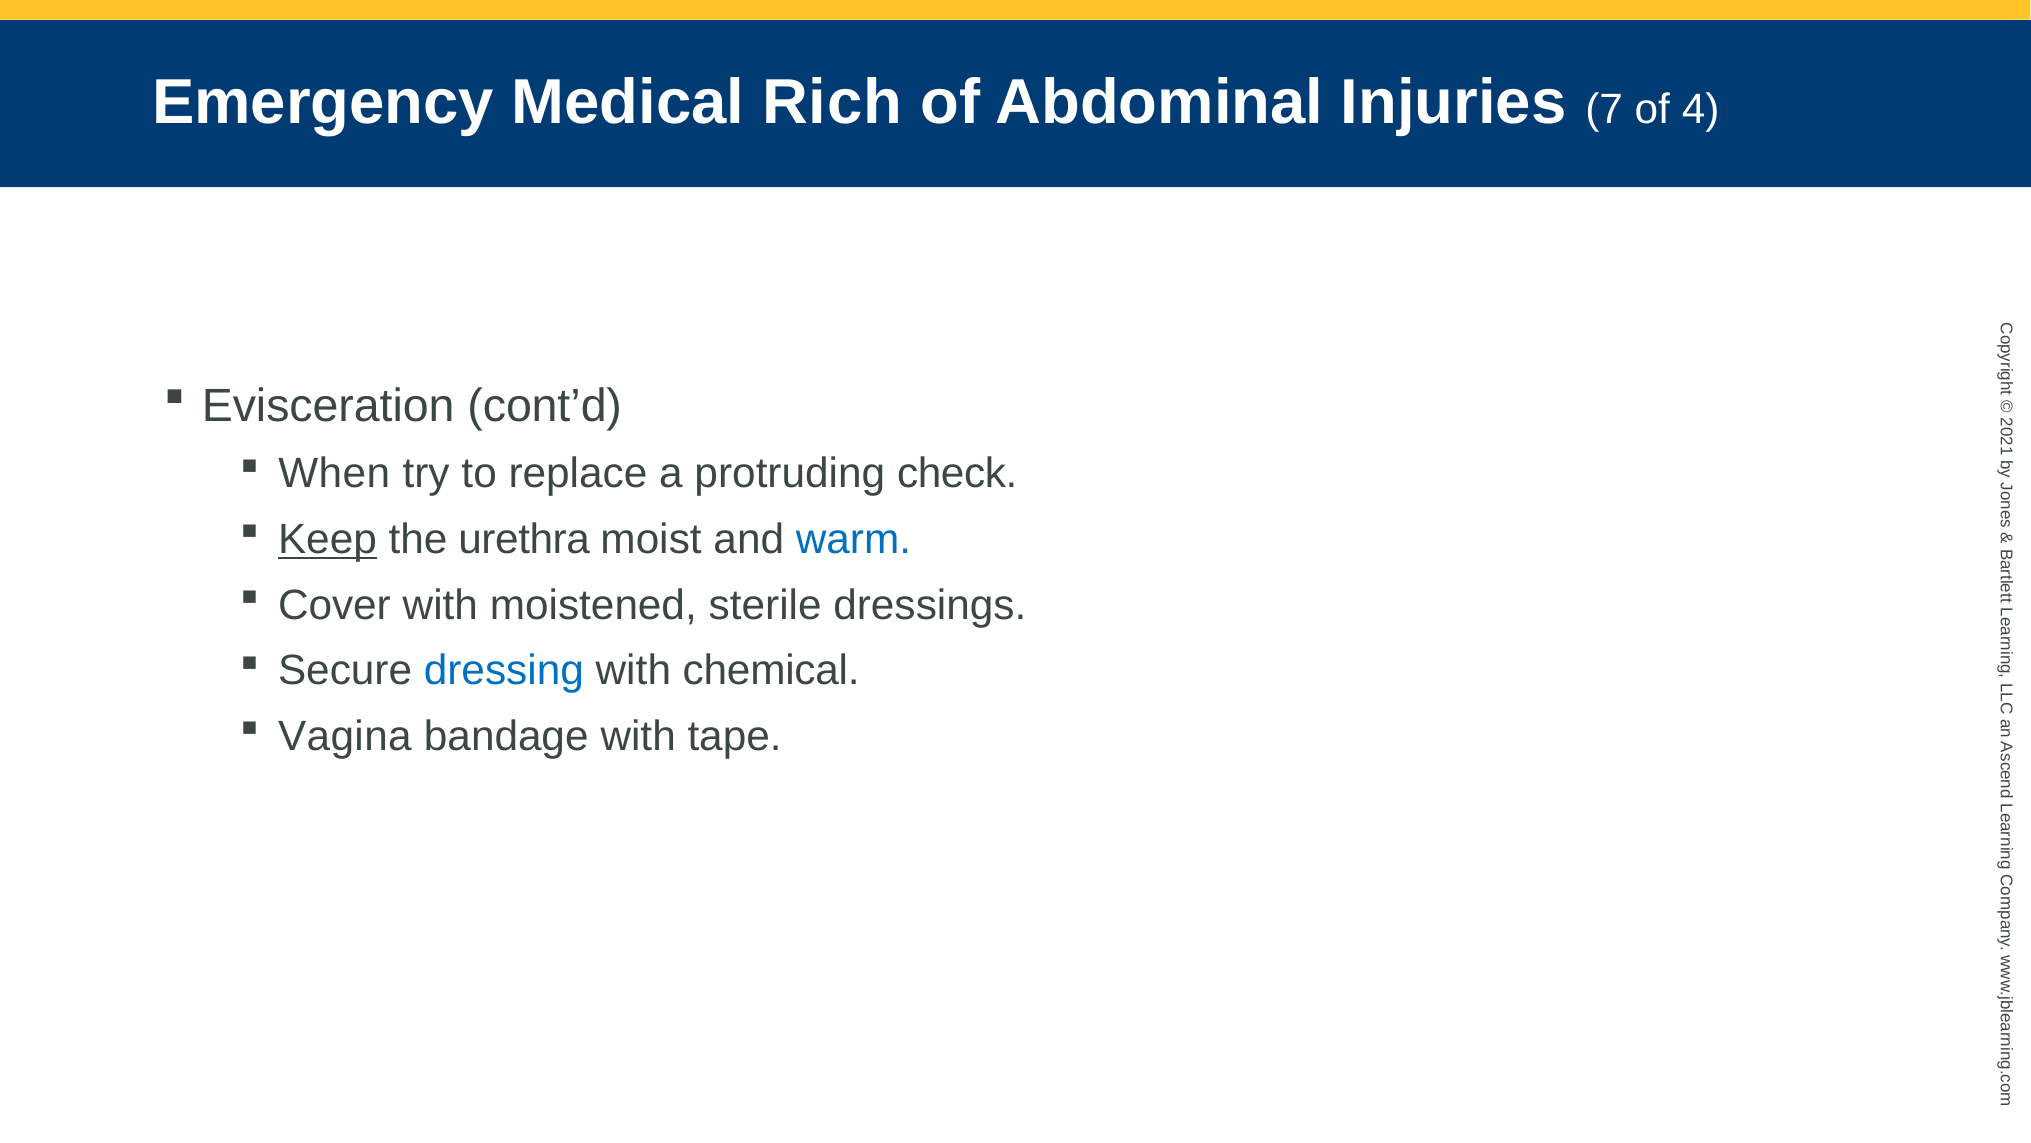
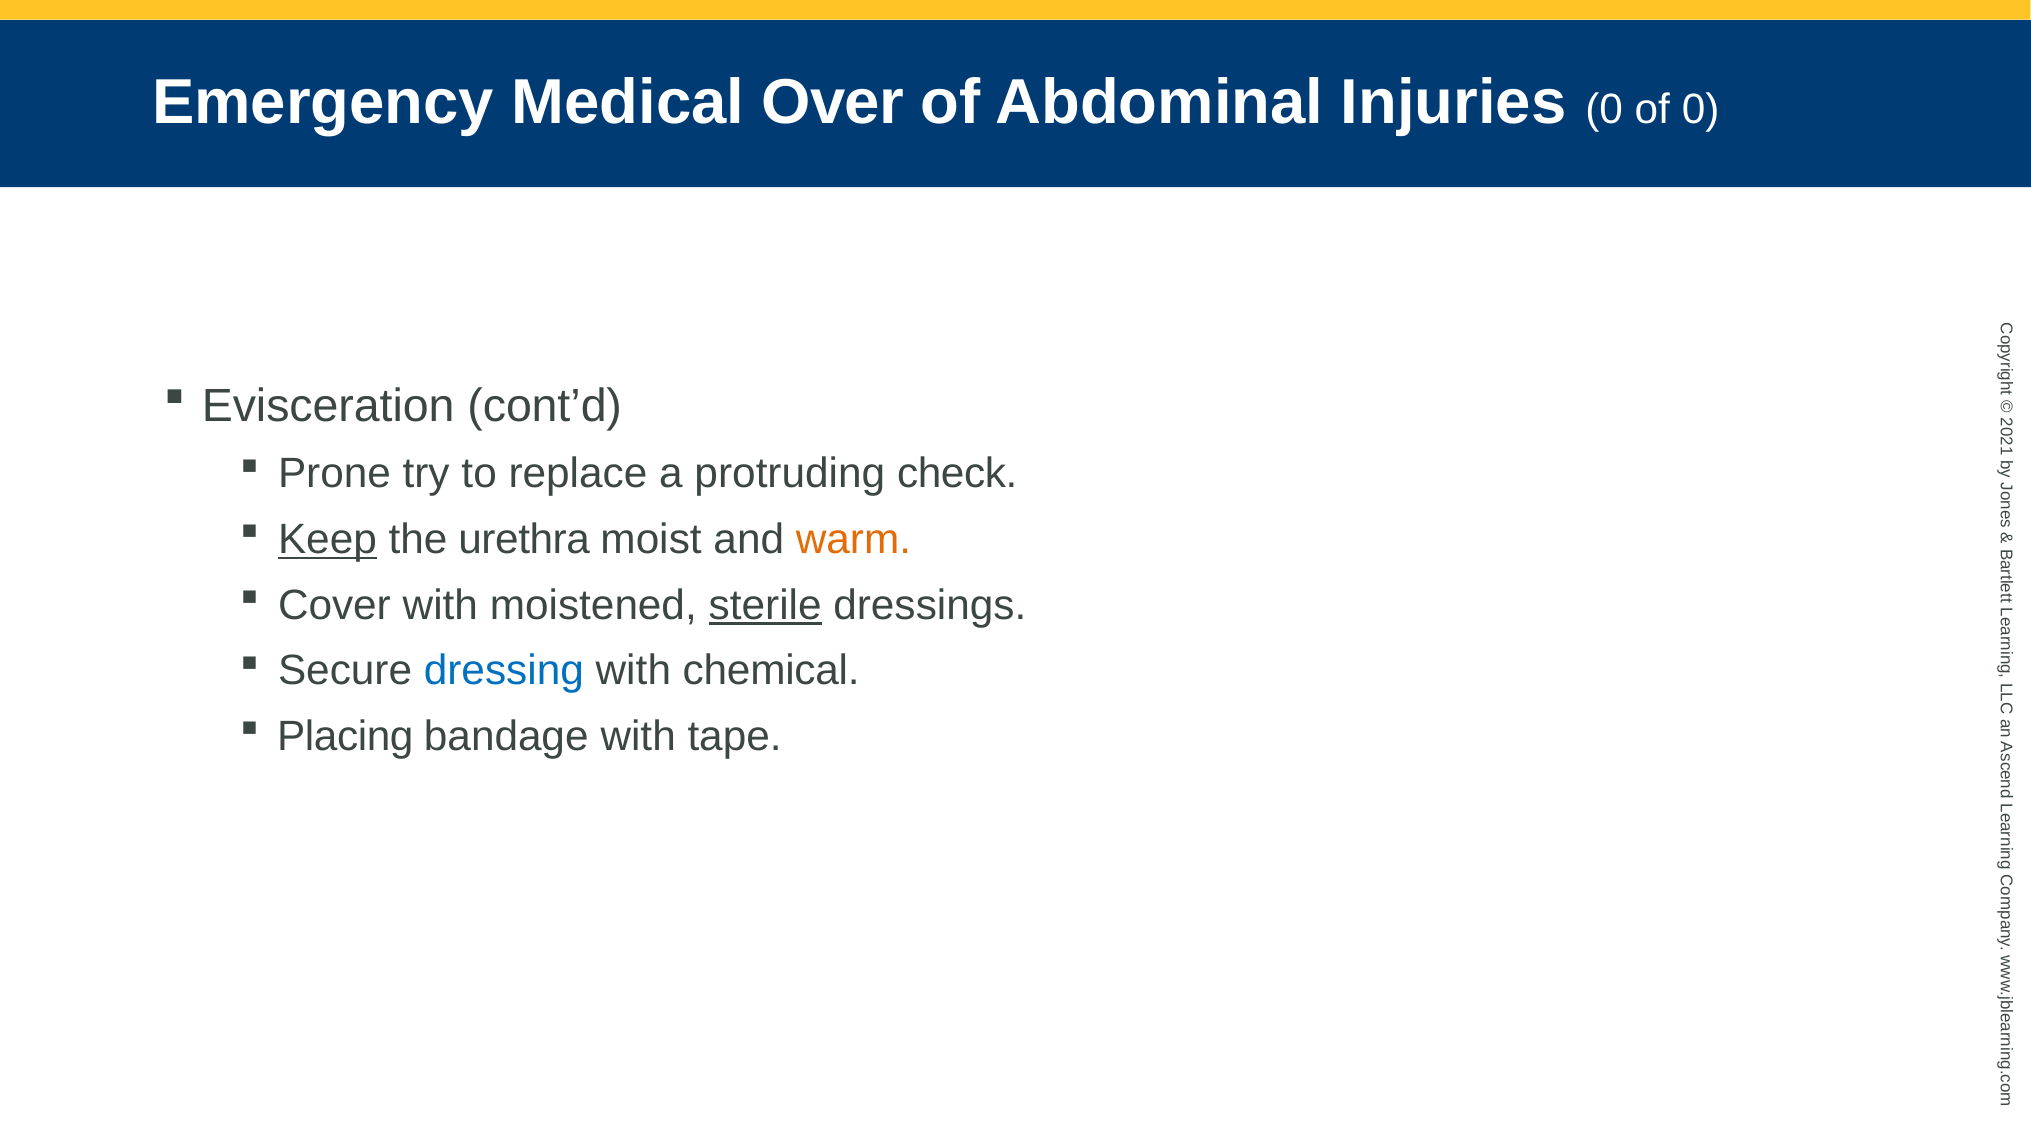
Rich: Rich -> Over (833, 102)
Injuries 7: 7 -> 0 (1604, 109)
of 4: 4 -> 0 (1701, 109)
When: When -> Prone (334, 474)
warm colour: blue -> orange (853, 539)
sterile underline: none -> present (765, 605)
Vagina: Vagina -> Placing (345, 736)
